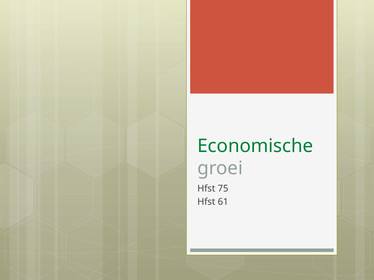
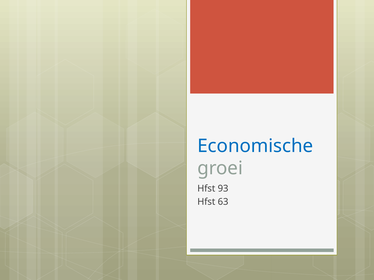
Economische colour: green -> blue (255, 146)
75: 75 -> 93 (223, 189)
61: 61 -> 63 (223, 202)
